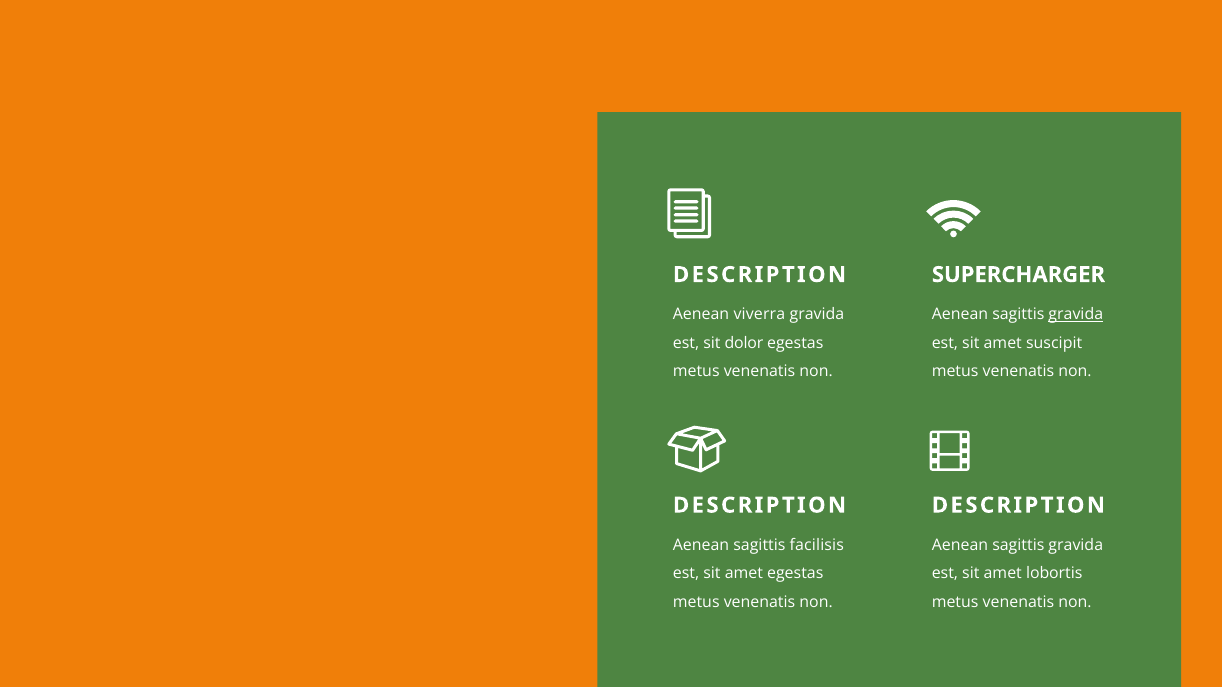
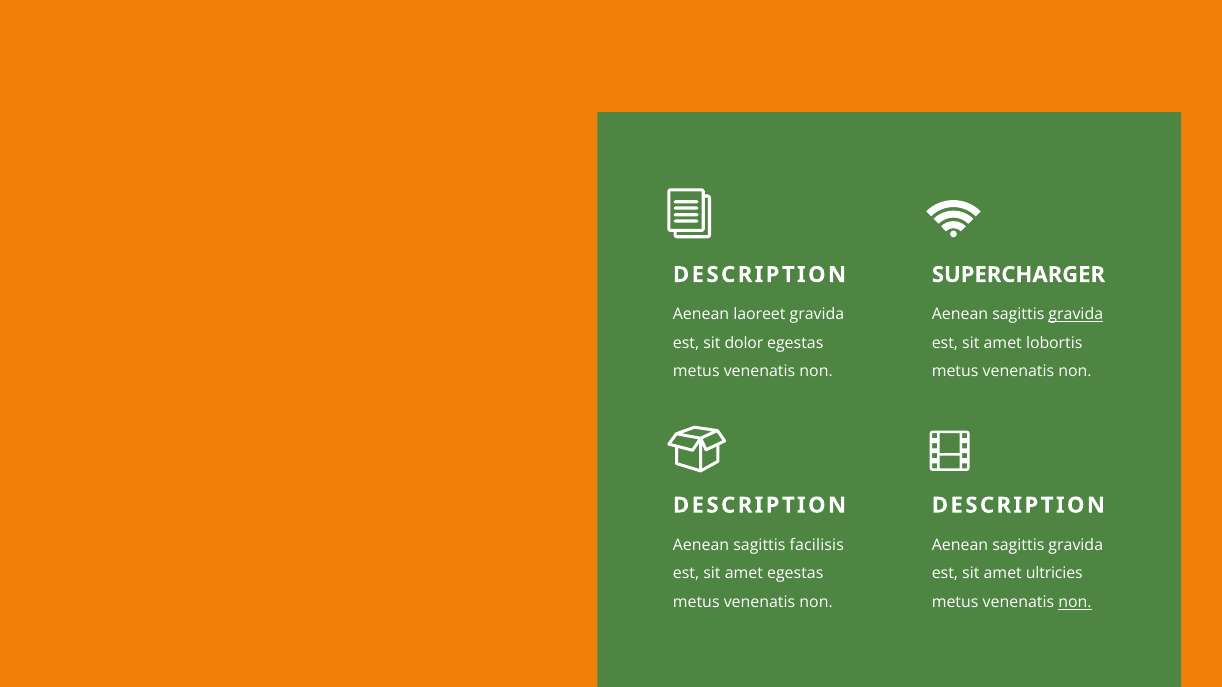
viverra: viverra -> laoreet (759, 315)
suscipit: suscipit -> lobortis (1054, 343)
lobortis: lobortis -> ultricies (1054, 574)
non underline: none -> present (1075, 603)
